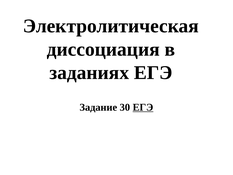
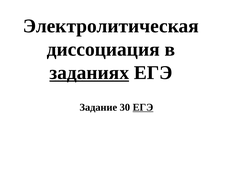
заданиях underline: none -> present (89, 73)
